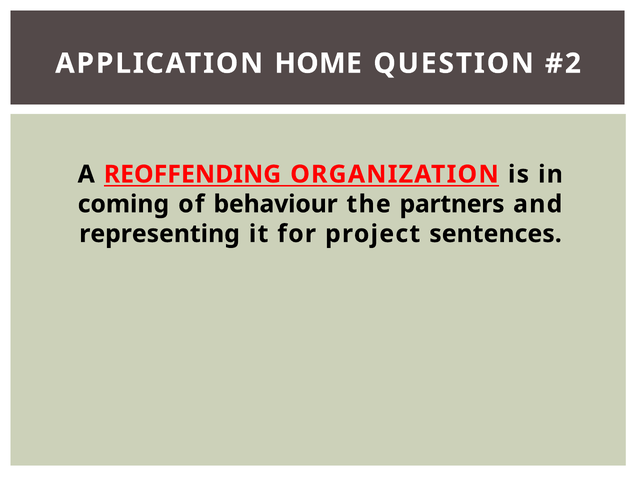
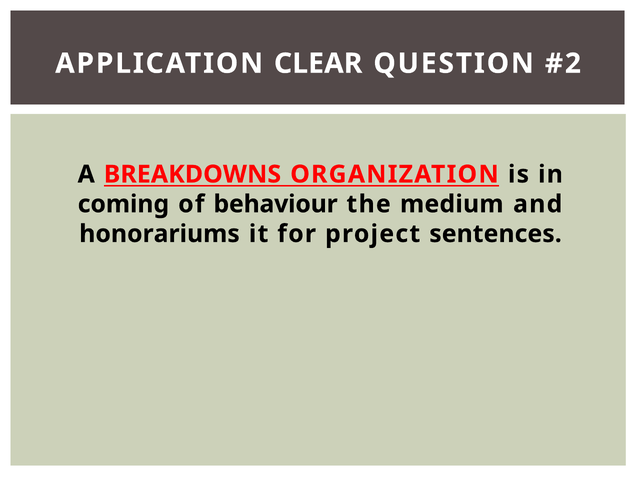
HOME: HOME -> CLEAR (318, 63)
REOFFENDING: REOFFENDING -> BREAKDOWNS (192, 174)
partners: partners -> medium (452, 204)
representing: representing -> honorariums (160, 234)
